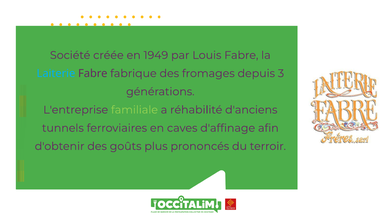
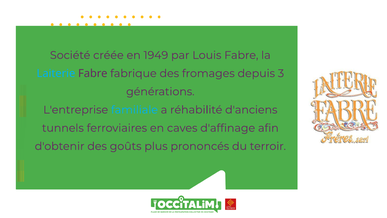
familiale colour: light green -> light blue (134, 110)
